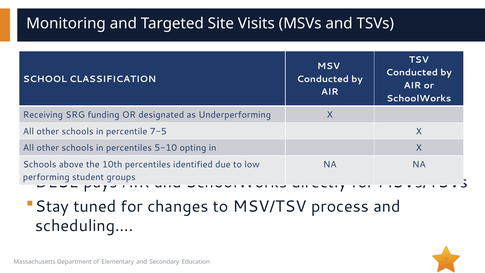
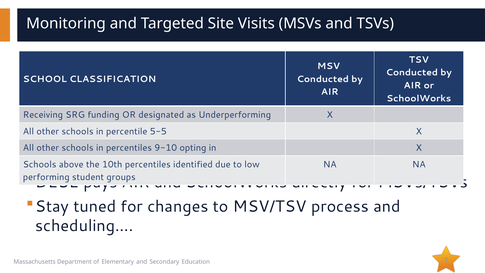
7-5: 7-5 -> 5-5 (158, 131)
5-10: 5-10 -> 9-10 (166, 148)
